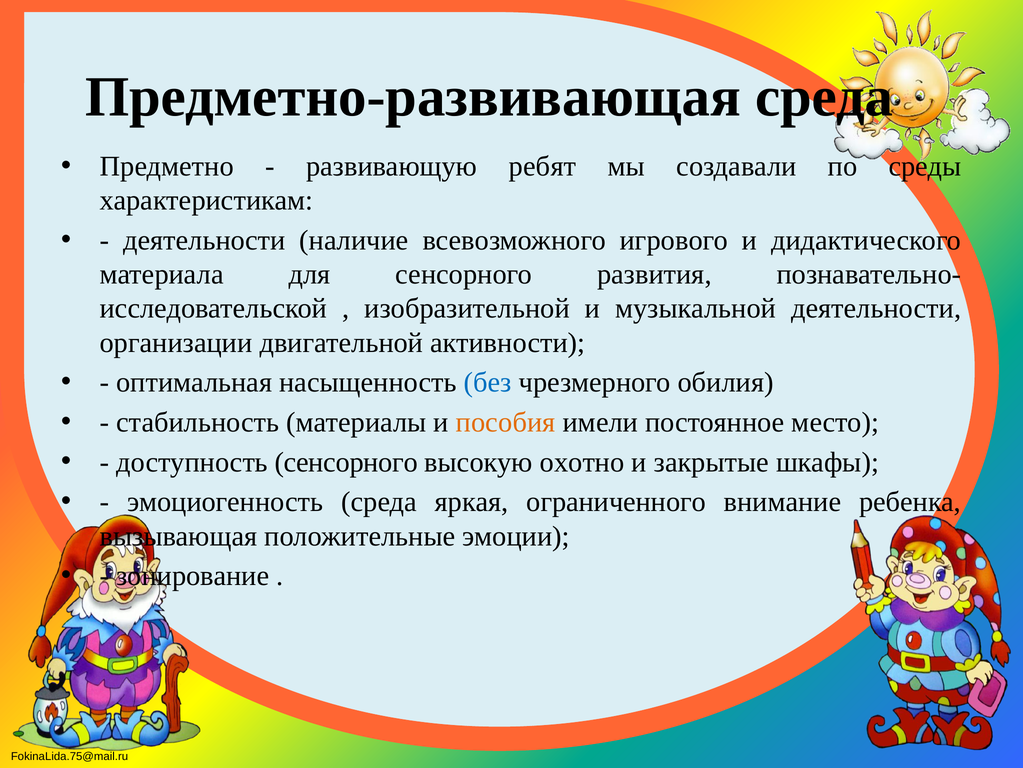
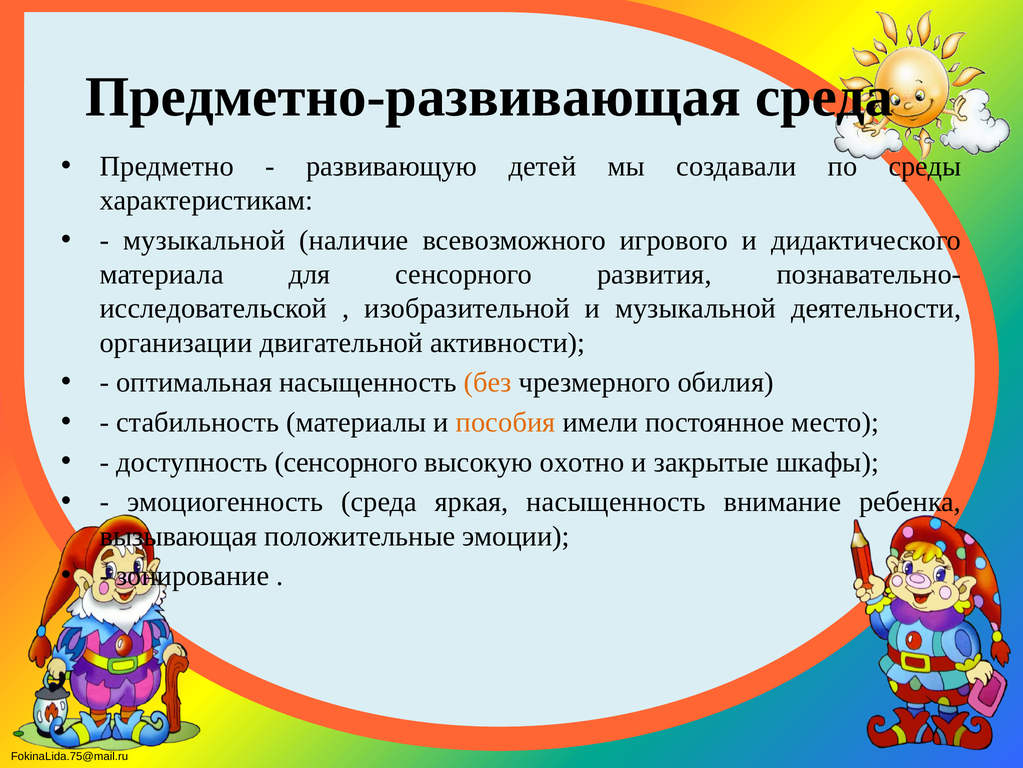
ребят: ребят -> детей (543, 166)
деятельности: деятельности -> музыкальной (204, 240)
без colour: blue -> orange (488, 382)
яркая ограниченного: ограниченного -> насыщенность (616, 502)
